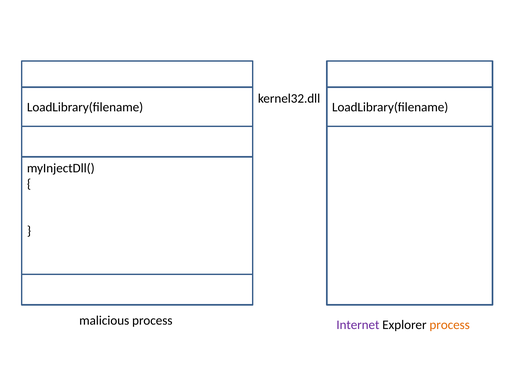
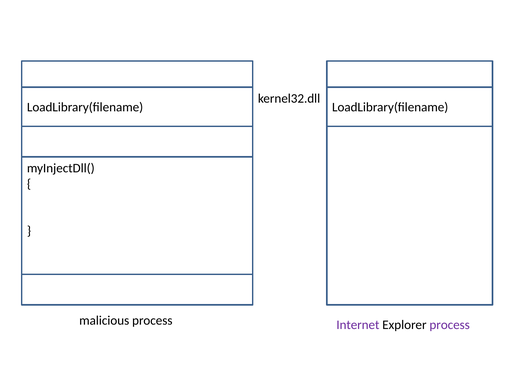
process colour: orange -> purple (450, 325)
